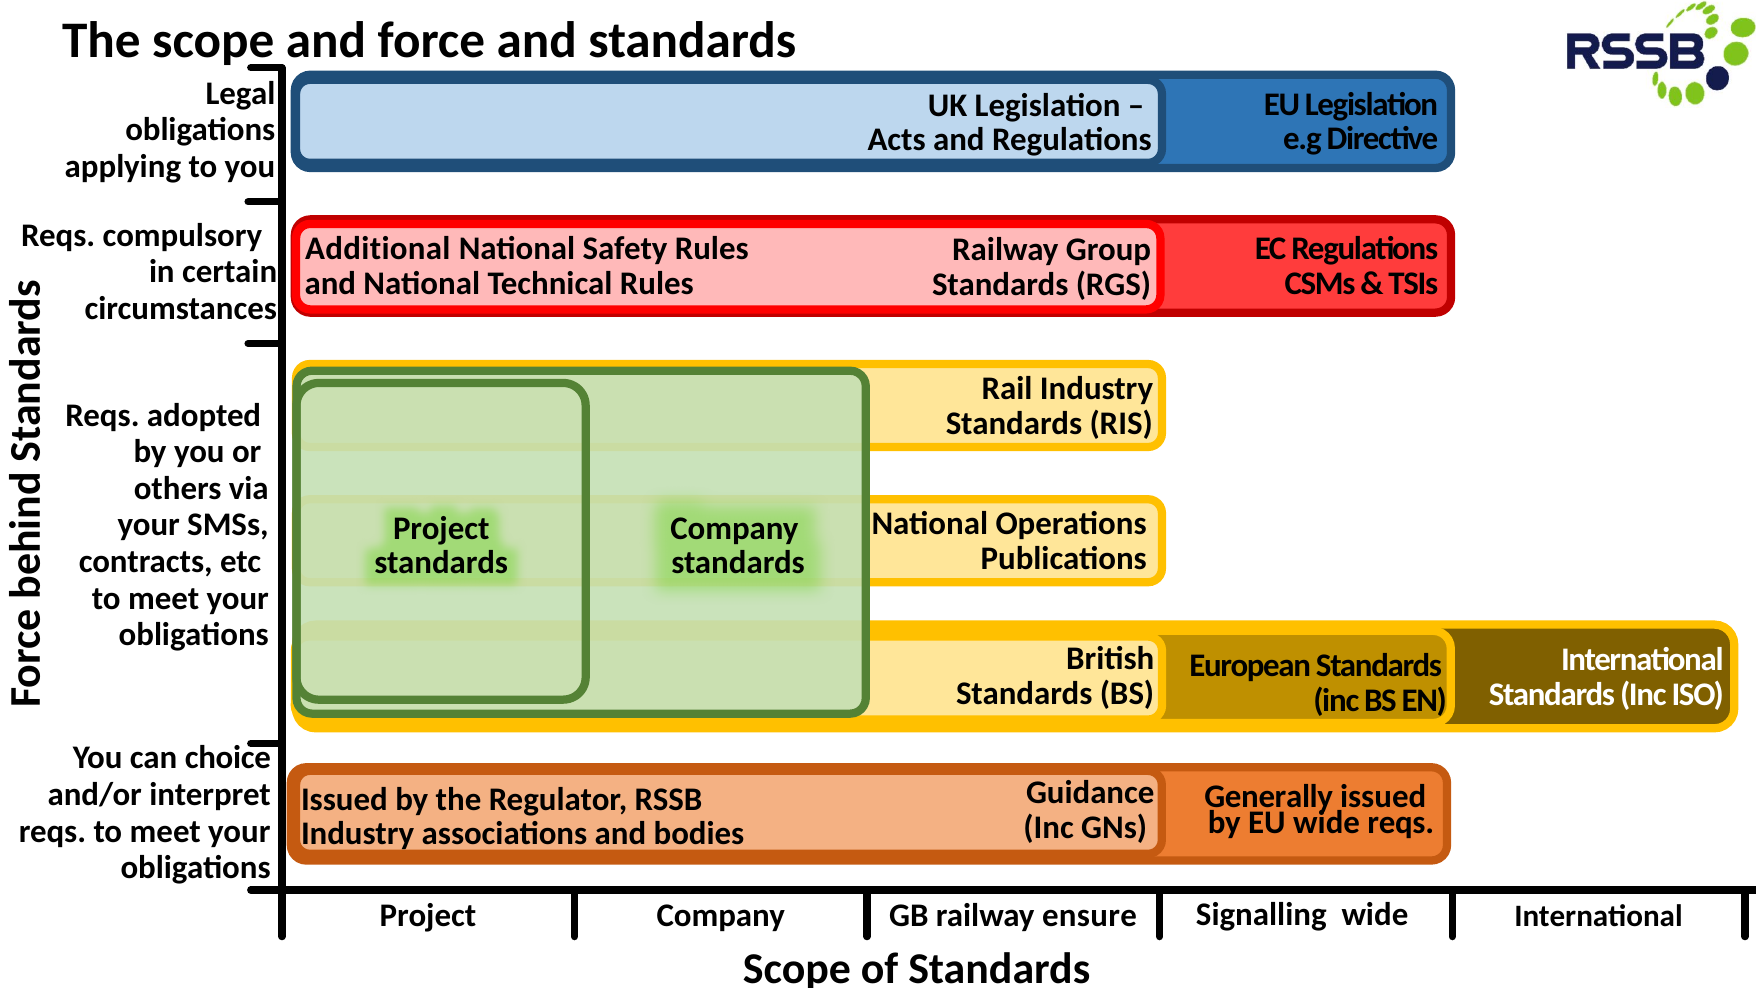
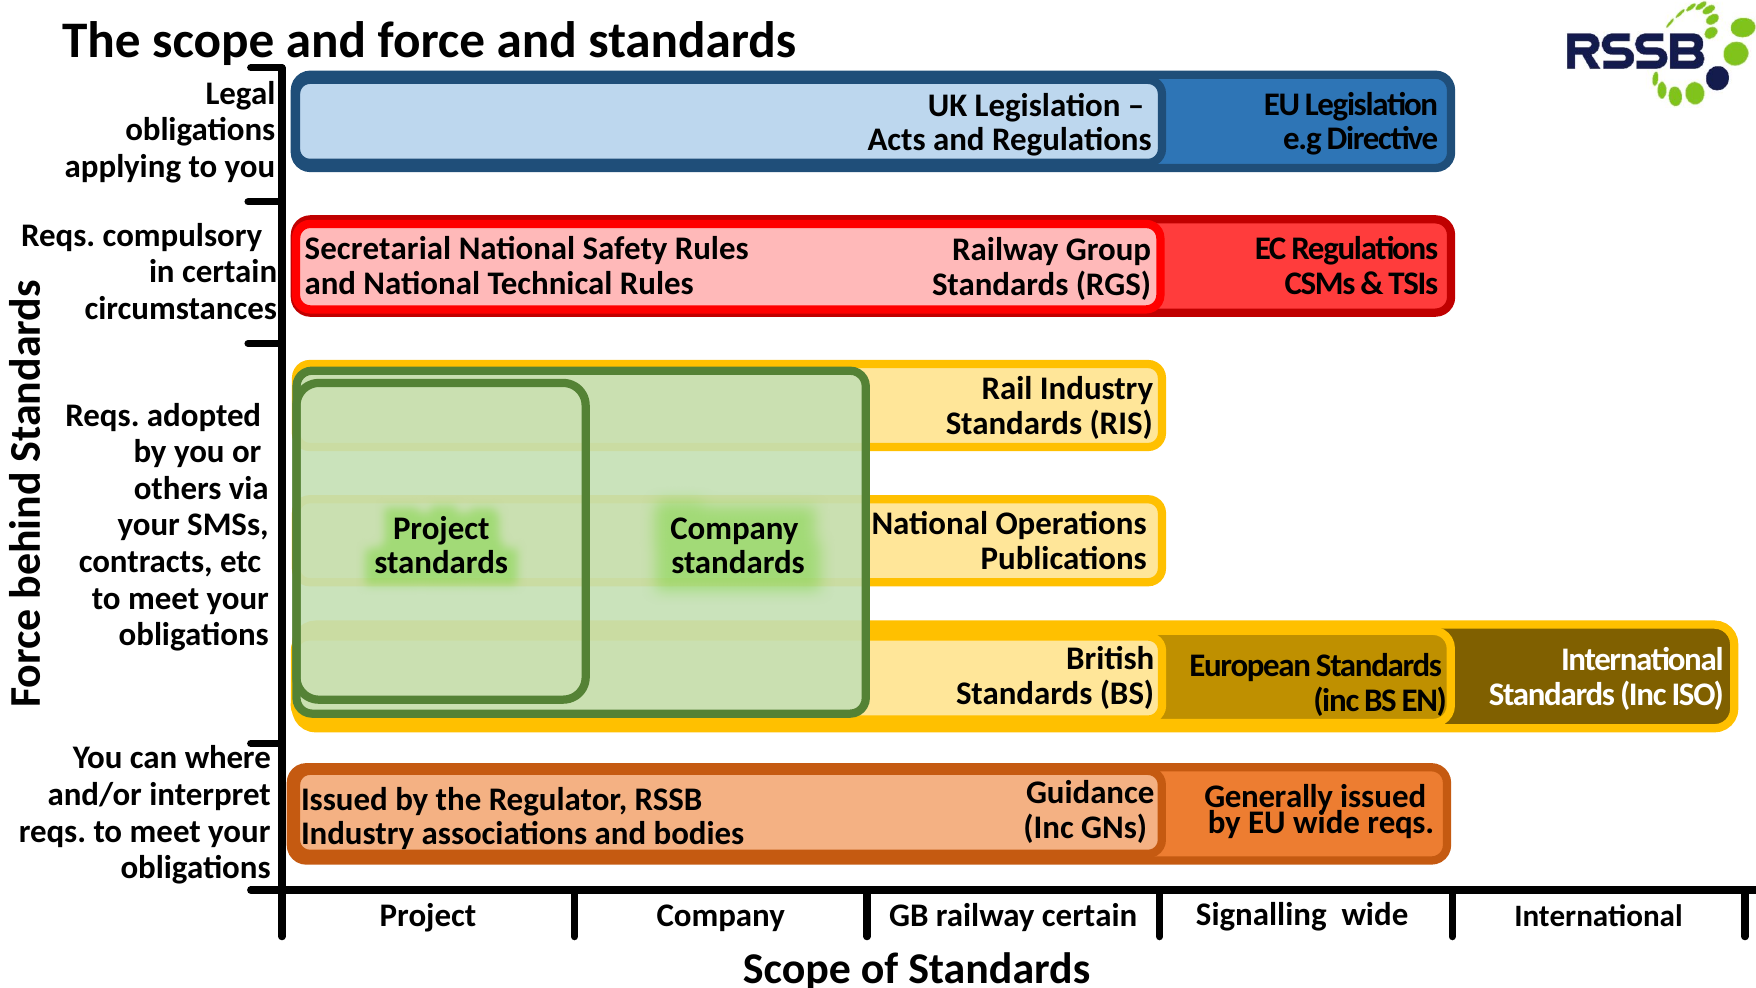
Additional: Additional -> Secretarial (378, 249)
choice: choice -> where (228, 758)
railway ensure: ensure -> certain (1090, 915)
